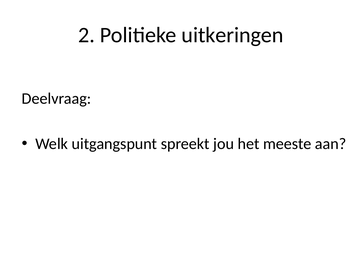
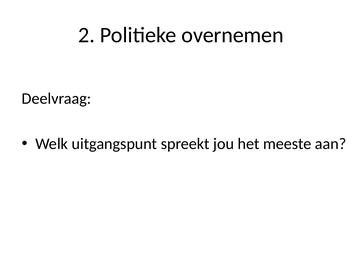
uitkeringen: uitkeringen -> overnemen (233, 35)
